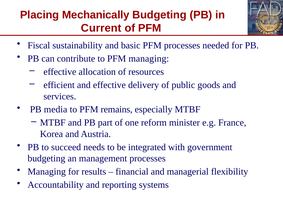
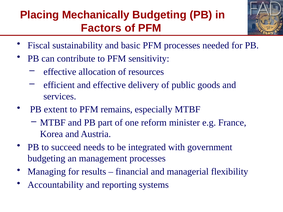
Current: Current -> Factors (101, 28)
PFM managing: managing -> sensitivity (149, 59)
media: media -> extent (56, 110)
